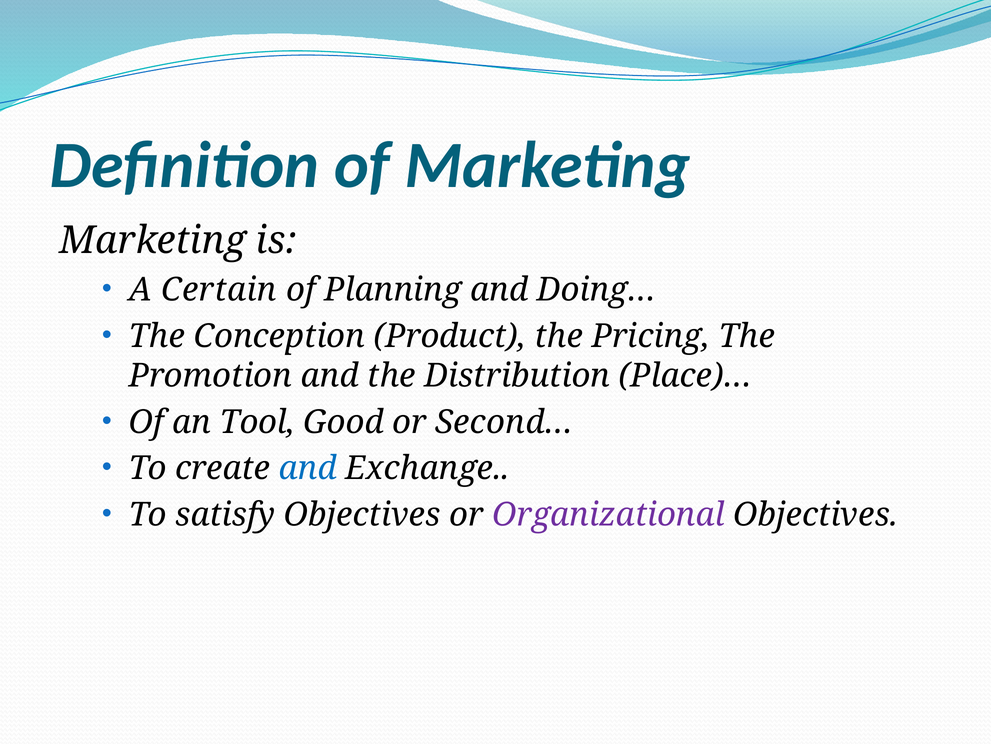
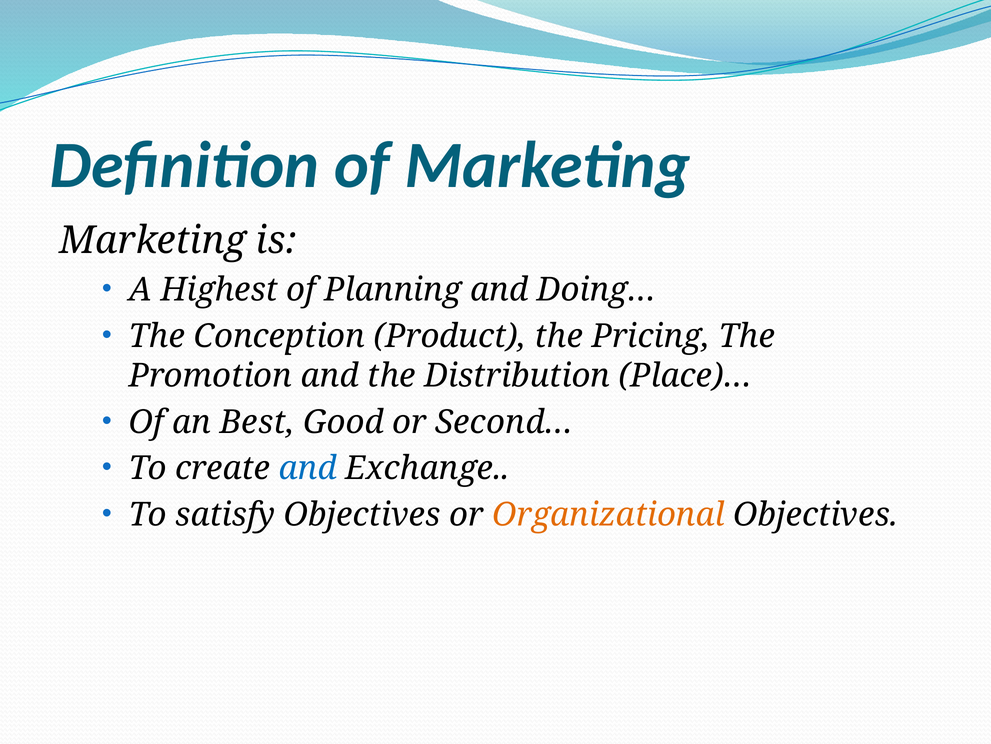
Certain: Certain -> Highest (219, 290)
Tool: Tool -> Best (257, 422)
Organizational colour: purple -> orange (608, 514)
